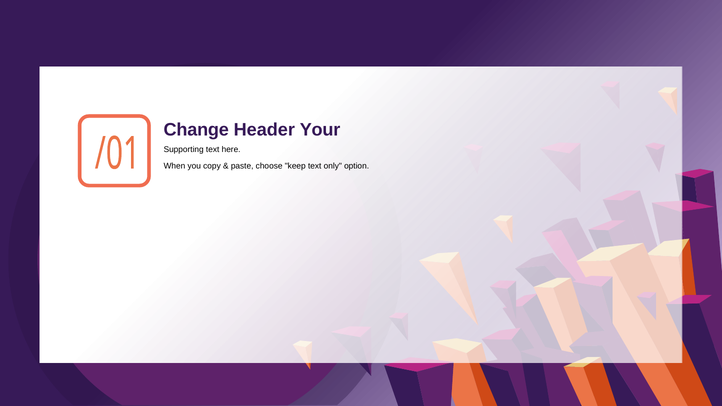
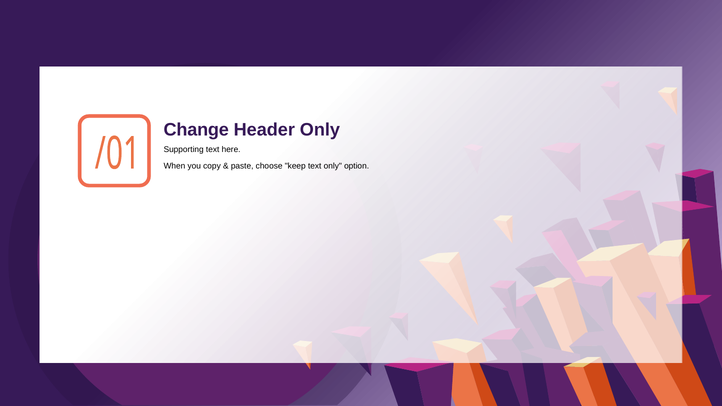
Header Your: Your -> Only (320, 130)
